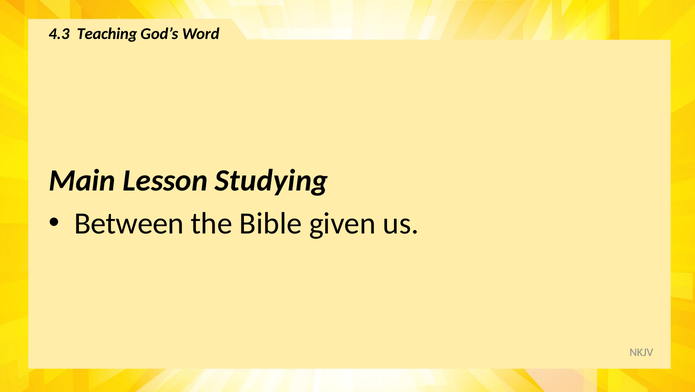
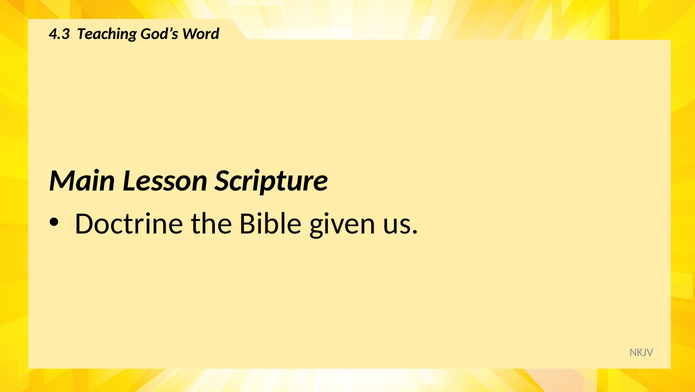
Studying: Studying -> Scripture (272, 180)
Between: Between -> Doctrine (129, 224)
